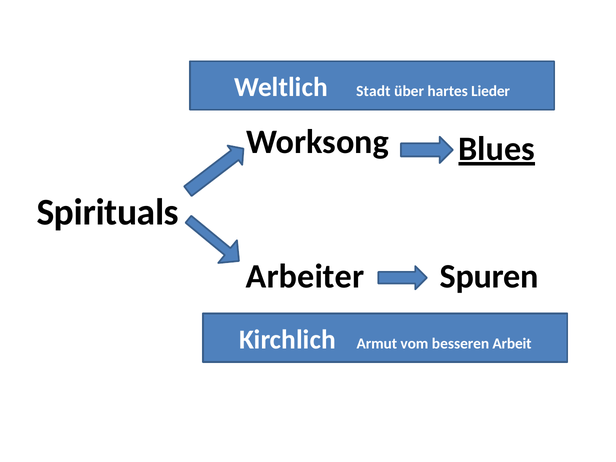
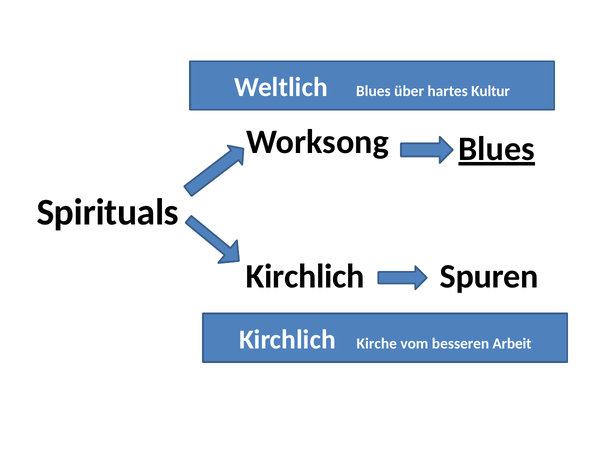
Weltlich Stadt: Stadt -> Blues (373, 91)
Lieder: Lieder -> Kultur (491, 91)
Arbeiter: Arbeiter -> Kirchlich (305, 276)
Armut: Armut -> Kirche (377, 344)
